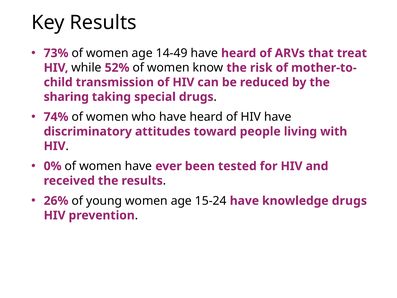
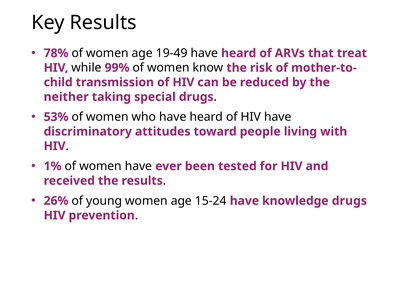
73%: 73% -> 78% (56, 53)
14-49: 14-49 -> 19-49 (172, 53)
52%: 52% -> 99% (117, 68)
sharing: sharing -> neither (66, 97)
74%: 74% -> 53% (56, 117)
0%: 0% -> 1% (53, 166)
